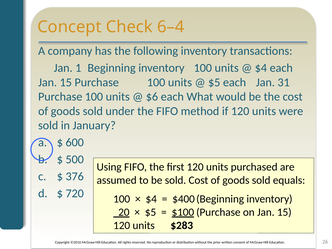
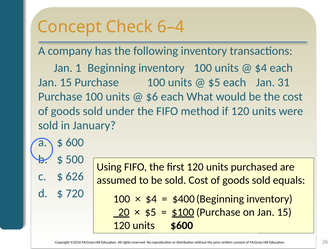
376: 376 -> 626 (75, 176)
$283: $283 -> $600 (182, 226)
